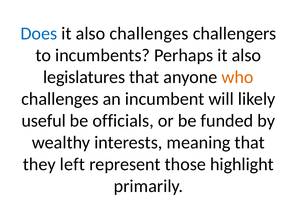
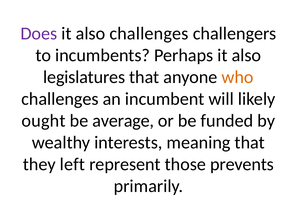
Does colour: blue -> purple (39, 33)
useful: useful -> ought (44, 121)
officials: officials -> average (123, 121)
highlight: highlight -> prevents (242, 164)
